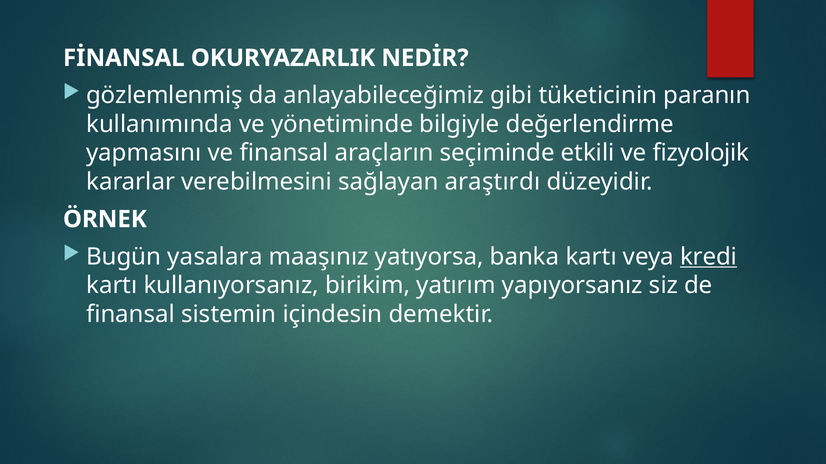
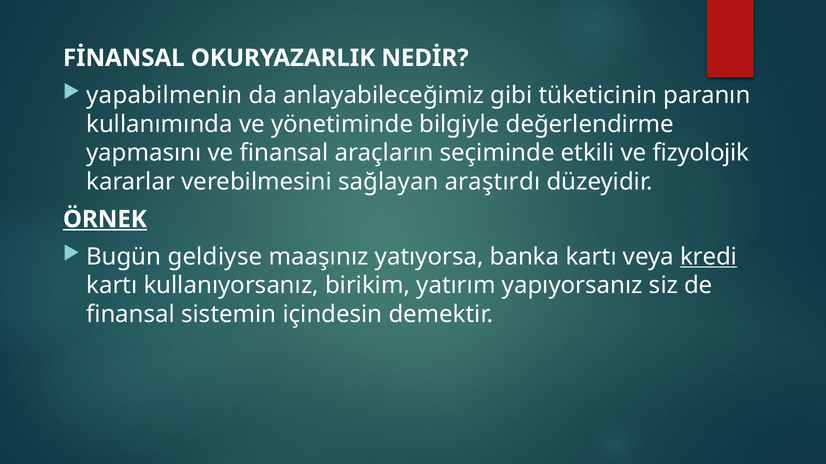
gözlemlenmiş: gözlemlenmiş -> yapabilmenin (164, 96)
ÖRNEK underline: none -> present (105, 220)
yasalara: yasalara -> geldiyse (215, 257)
